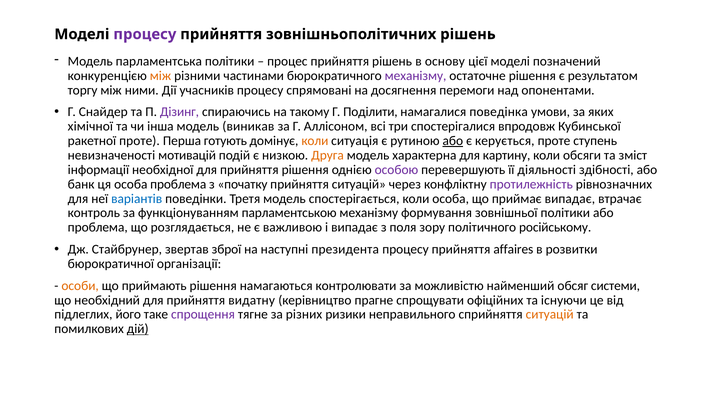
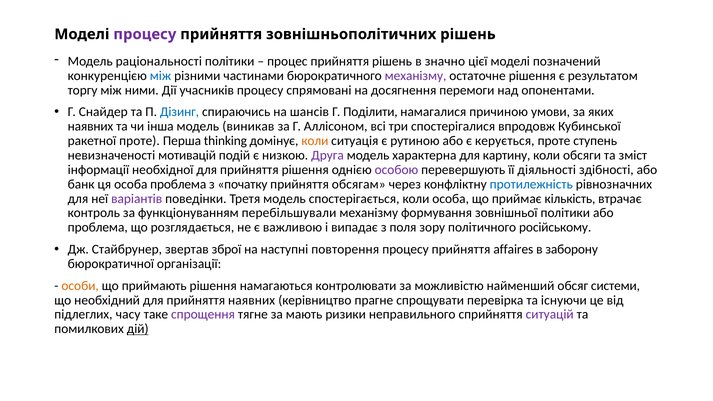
парламентська: парламентська -> раціональності (159, 61)
основу: основу -> значно (445, 61)
між colour: orange -> blue (160, 76)
Дізинг colour: purple -> blue (180, 112)
такому: такому -> шансів (309, 112)
поведінка: поведінка -> причиною (499, 112)
хімічної: хімічної -> наявних (90, 126)
готують: готують -> thinking (225, 141)
або underline: present -> none (453, 141)
Друга colour: orange -> purple (327, 155)
прийняття ситуацій: ситуацій -> обсягам (359, 184)
протилежність colour: purple -> blue (531, 184)
варіантів colour: blue -> purple (137, 199)
приймає випадає: випадає -> кількість (570, 199)
парламентською: парламентською -> перебільшували (289, 213)
президента: президента -> повторення (345, 249)
розвитки: розвитки -> заборону (572, 249)
прийняття видатну: видатну -> наявних (252, 300)
офіційних: офіційних -> перевірка (495, 300)
його: його -> часу (128, 315)
різних: різних -> мають (304, 315)
ситуацій colour: orange -> purple (550, 315)
